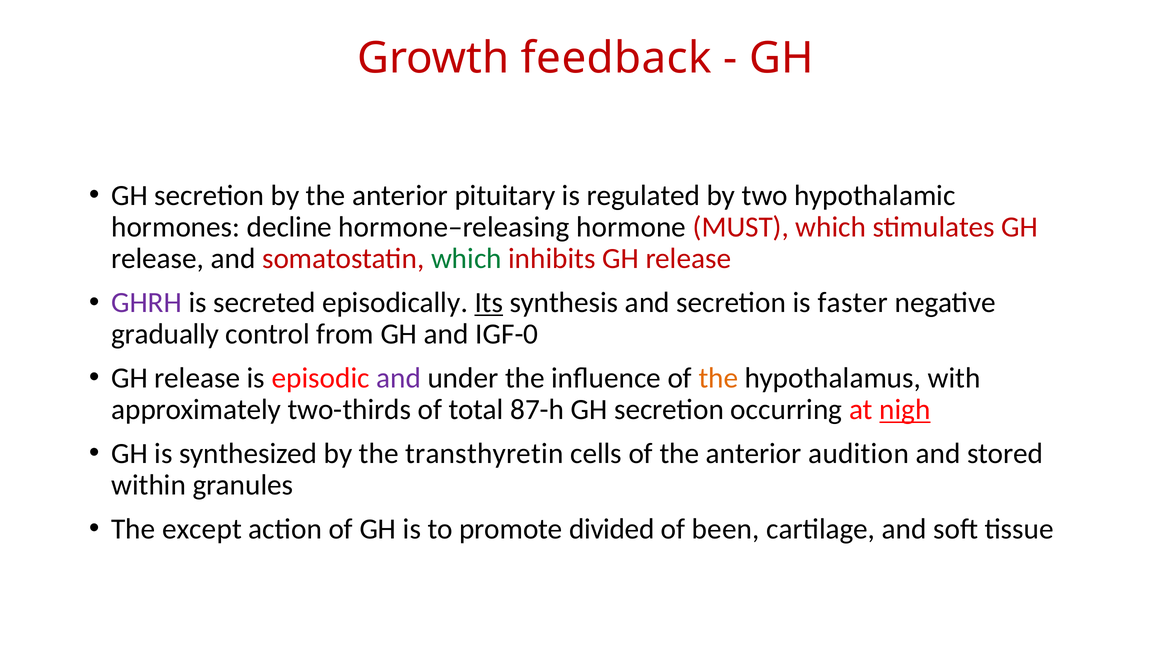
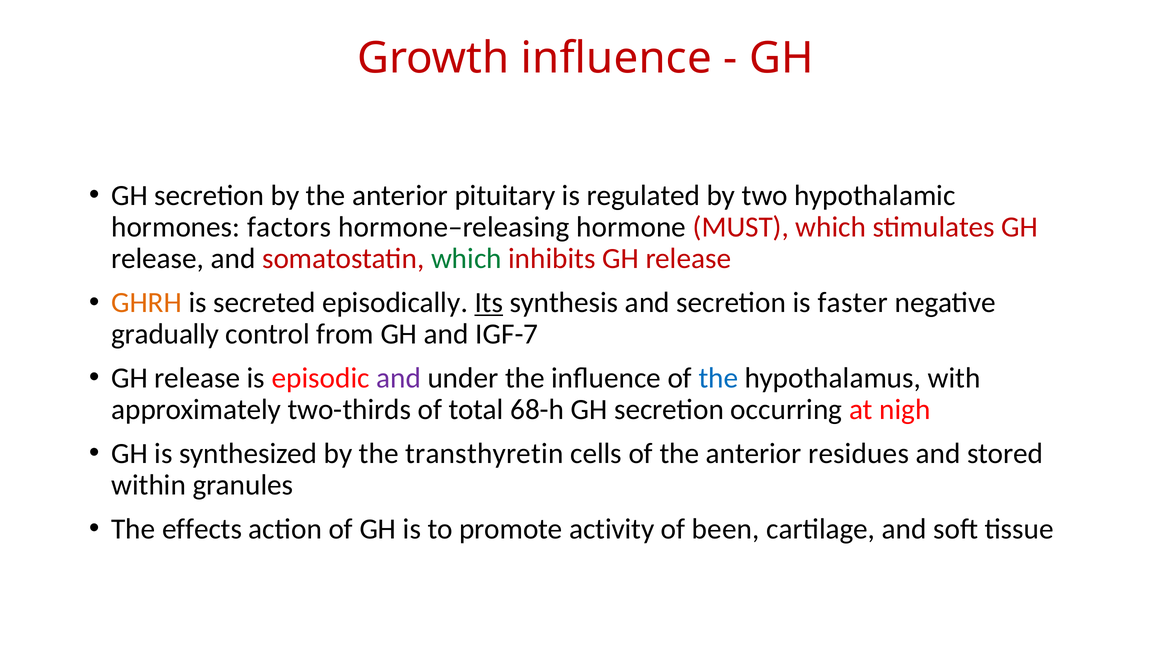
Growth feedback: feedback -> influence (616, 58)
decline: decline -> factors (289, 227)
GHRH colour: purple -> orange (147, 302)
IGF-0: IGF-0 -> IGF-7 (507, 334)
the colour: orange -> blue (718, 378)
87-h: 87-h -> 68-h (537, 409)
nigh underline: present -> none (905, 409)
audition: audition -> residues (859, 453)
except: except -> effects (202, 529)
divided: divided -> activity (612, 529)
